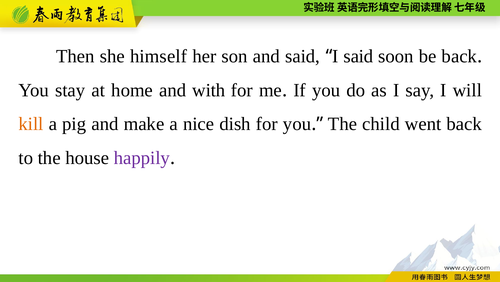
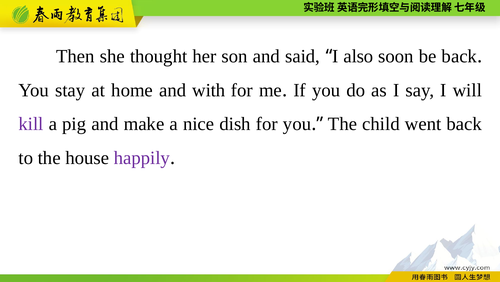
himself: himself -> thought (159, 56)
I said: said -> also (358, 56)
kill colour: orange -> purple (31, 124)
